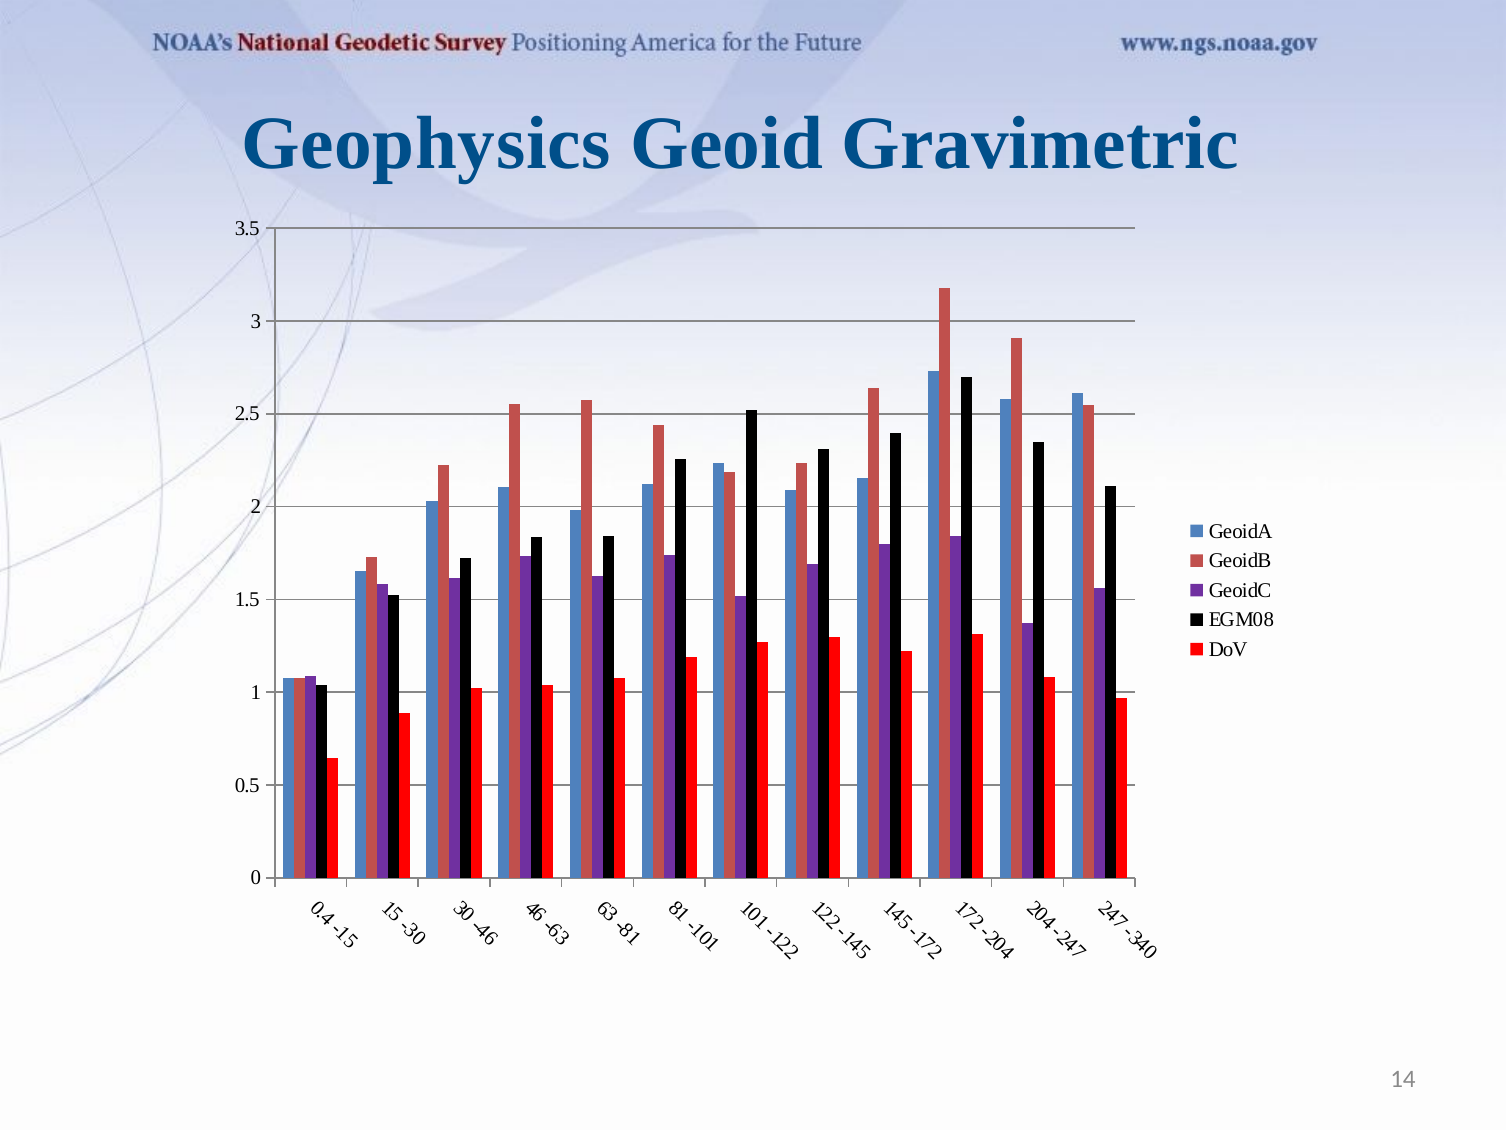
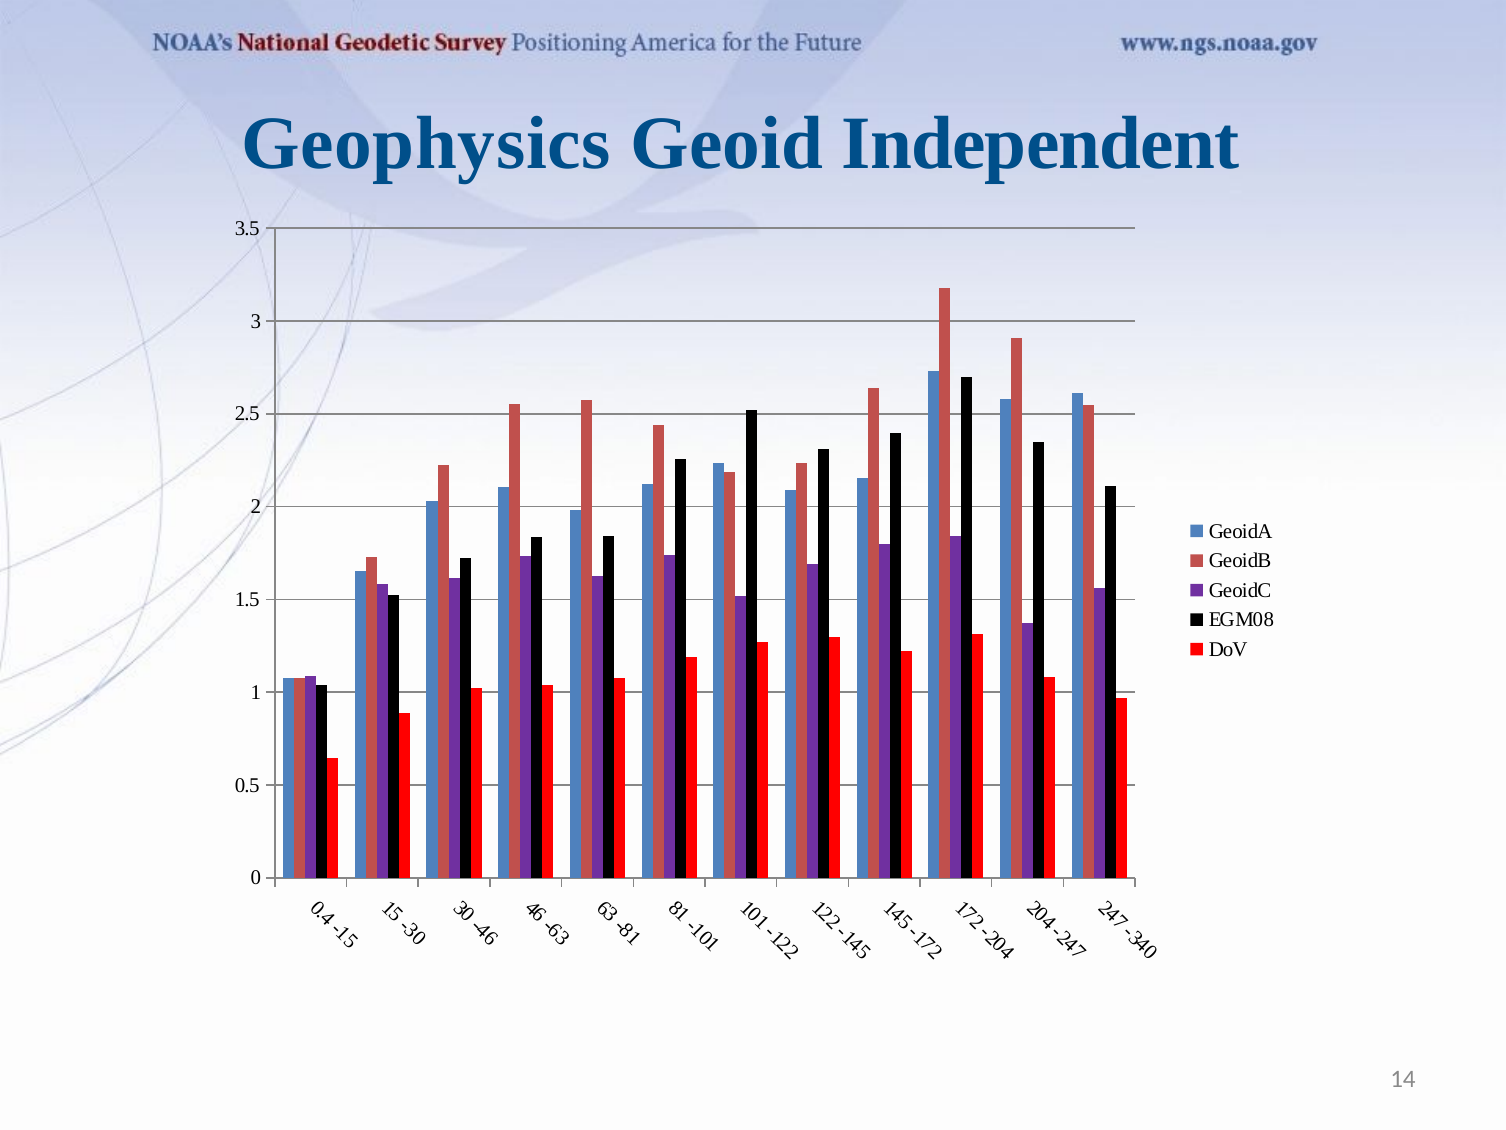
Gravimetric: Gravimetric -> Independent (1041, 143)
